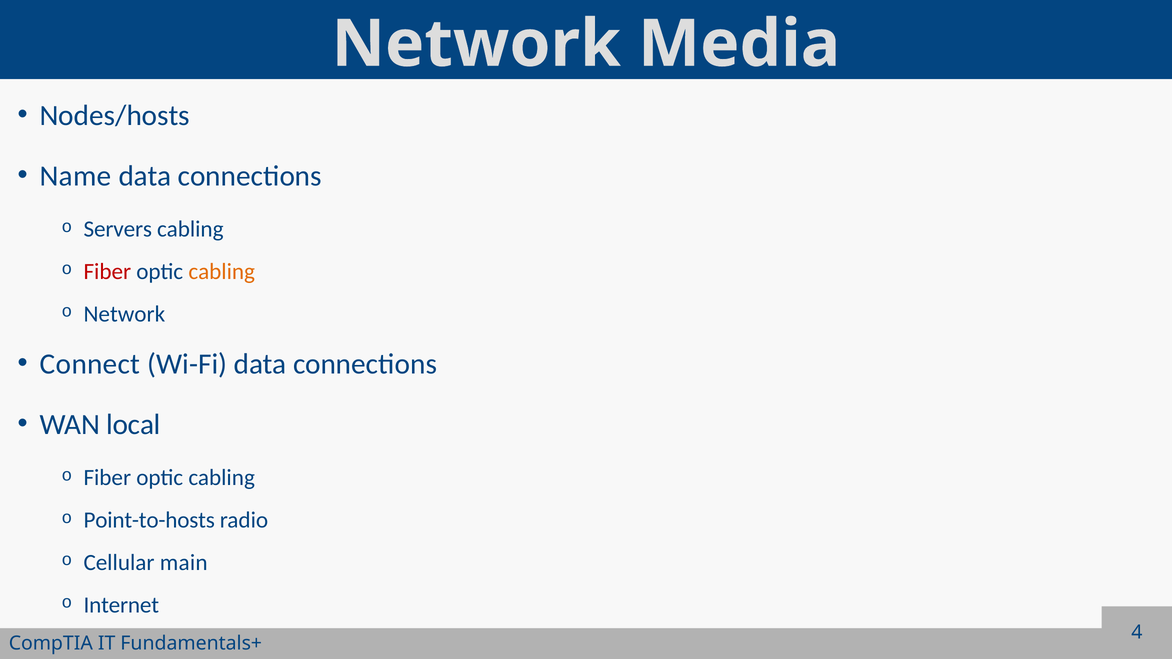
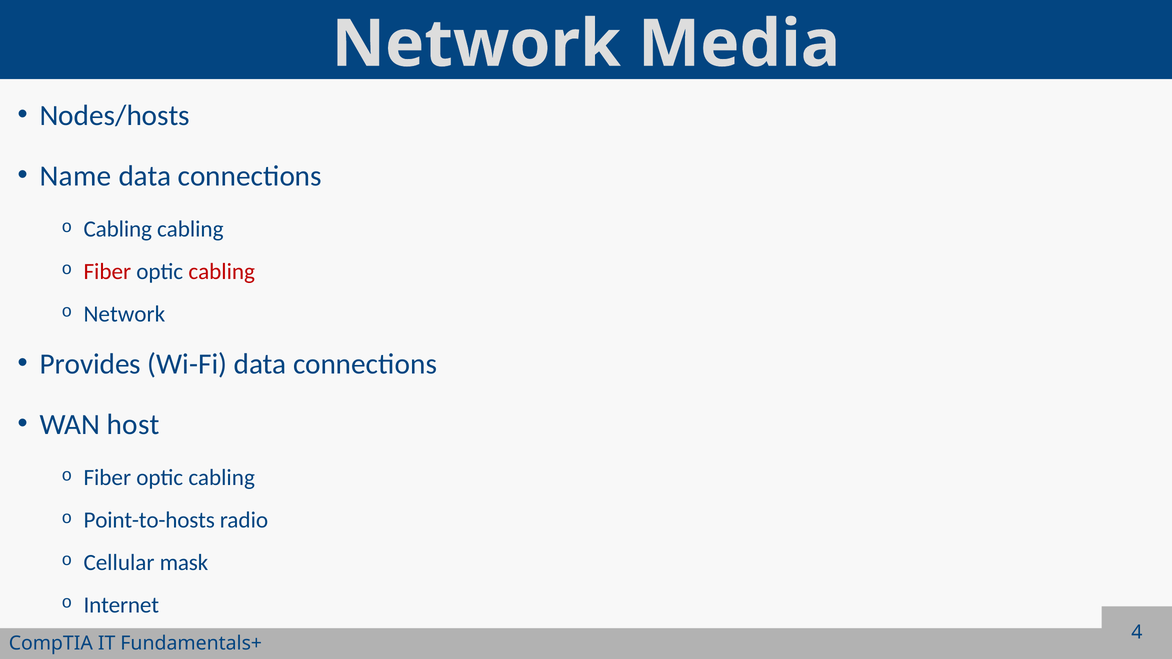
Servers: Servers -> Cabling (118, 229)
cabling colour: orange -> red (222, 272)
Connect: Connect -> Provides (90, 364)
local: local -> host (133, 425)
main: main -> mask (184, 563)
